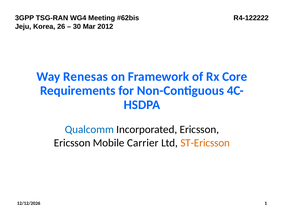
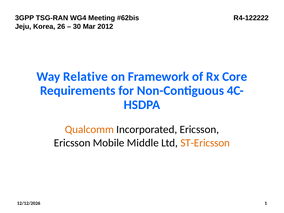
Renesas: Renesas -> Relative (86, 77)
Qualcomm colour: blue -> orange (89, 130)
Carrier: Carrier -> Middle (143, 143)
